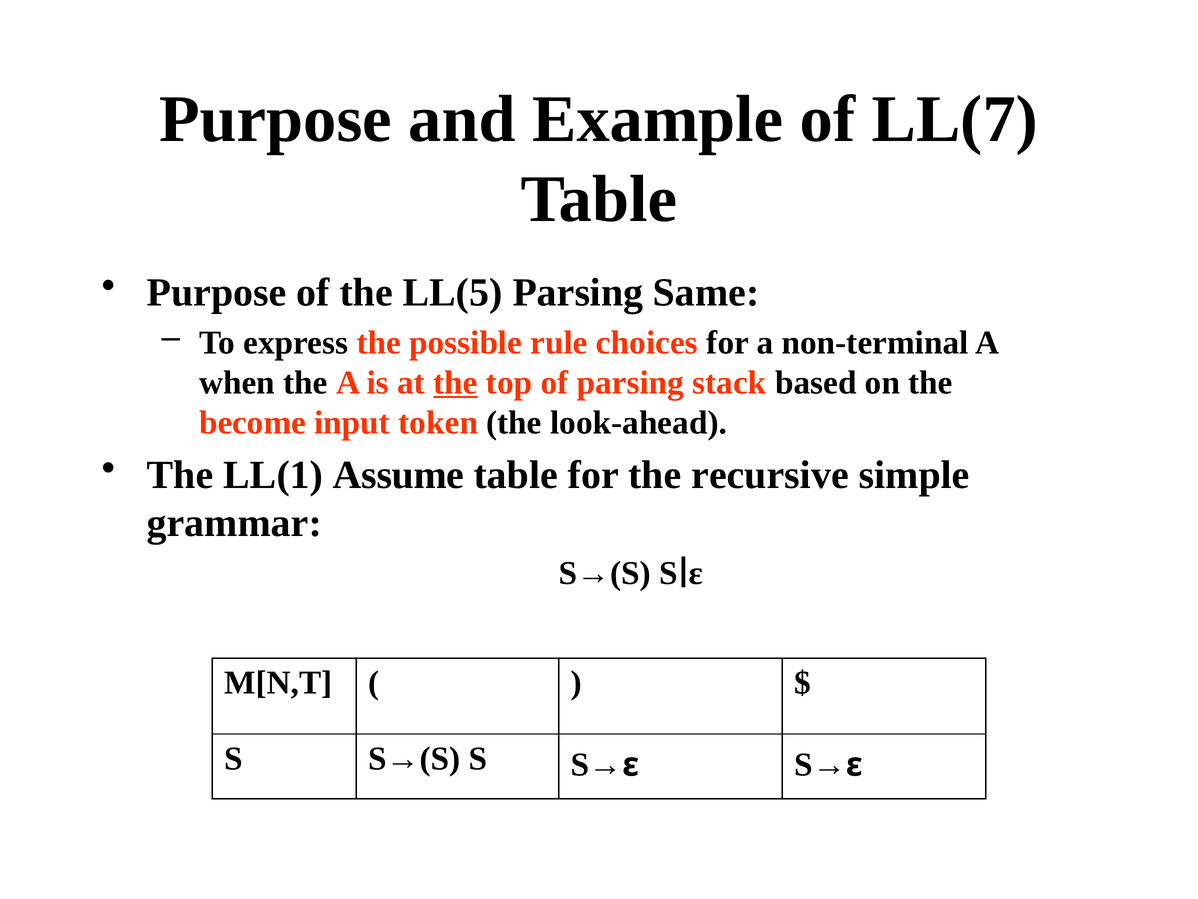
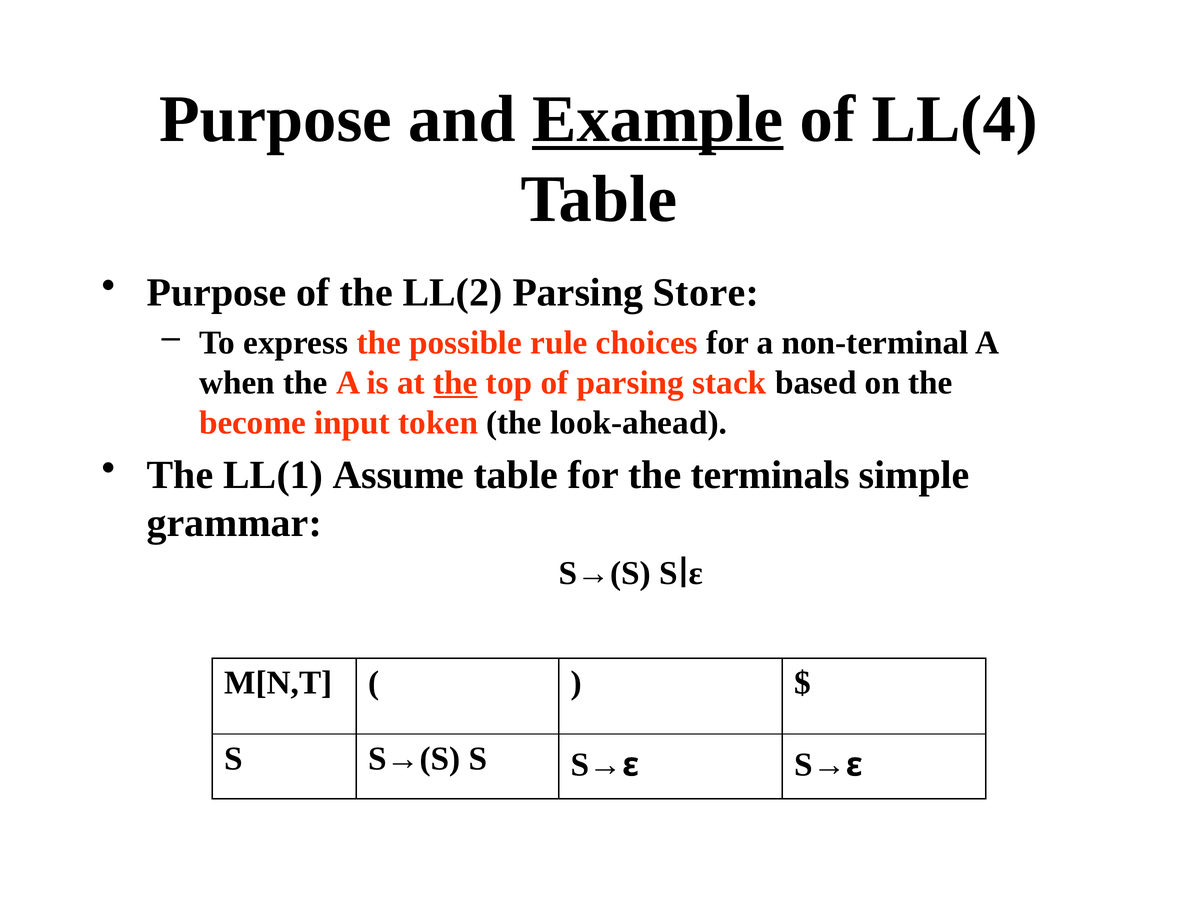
Example underline: none -> present (658, 119)
LL(7: LL(7 -> LL(4 (955, 119)
LL(5: LL(5 -> LL(2 (453, 292)
Same: Same -> Store (706, 292)
recursive: recursive -> terminals (770, 475)
